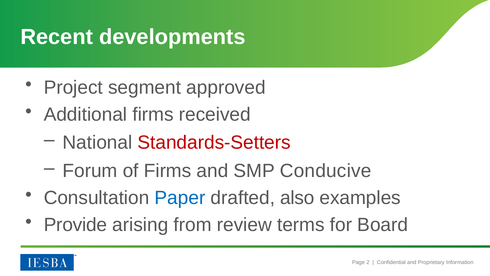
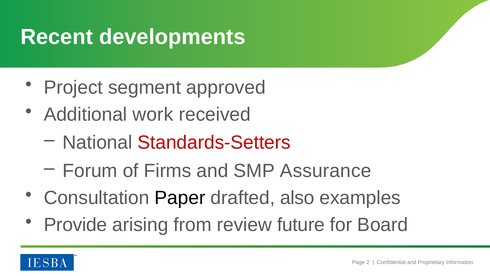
Additional firms: firms -> work (153, 114)
Conducive: Conducive -> Assurance (326, 171)
Paper colour: blue -> black (180, 198)
terms: terms -> future (301, 225)
